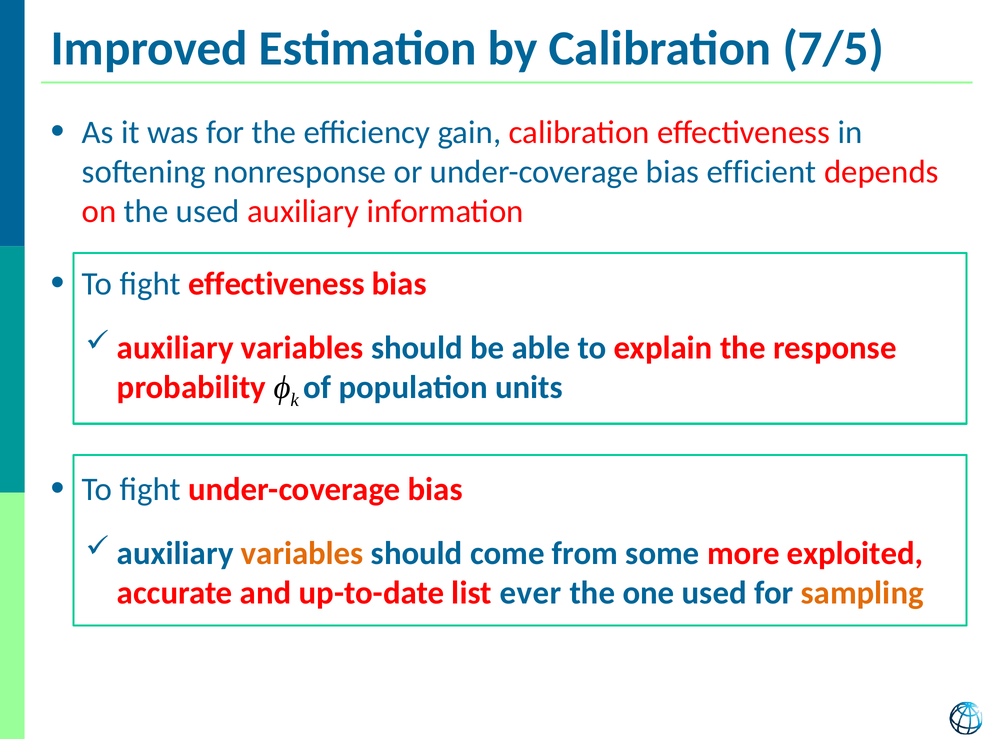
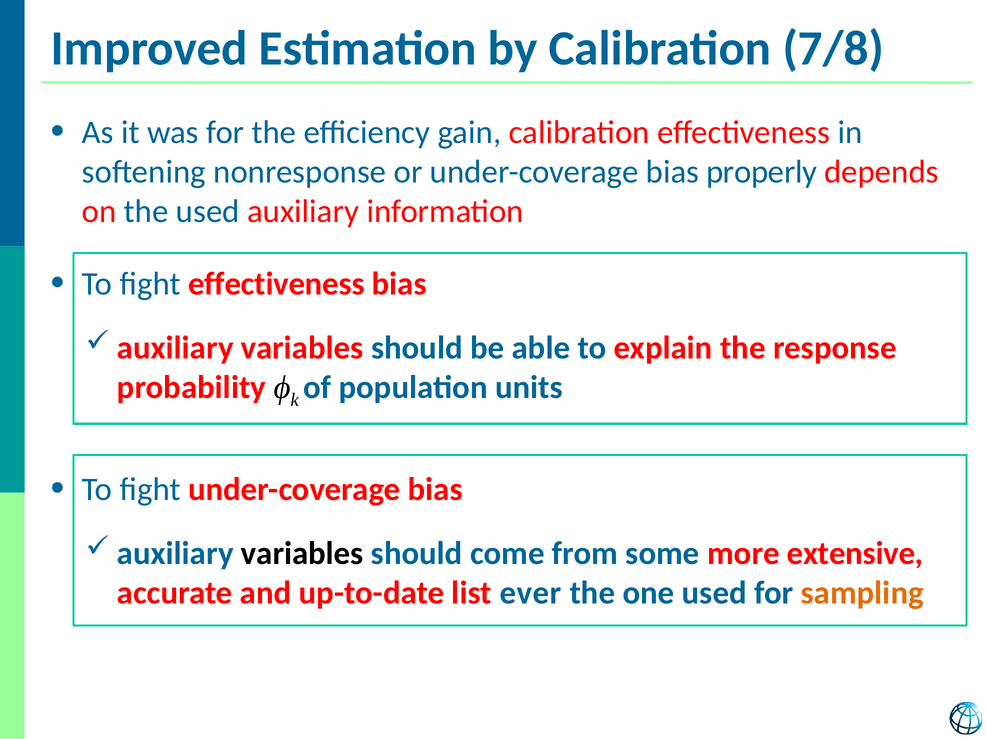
7/5: 7/5 -> 7/8 (833, 49)
efficient: efficient -> properly (762, 172)
variables colour: orange -> black (302, 554)
exploited: exploited -> extensive (855, 554)
